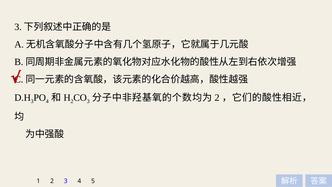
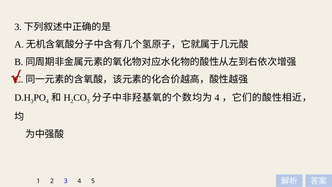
2: 2 -> 4 (217, 98)
